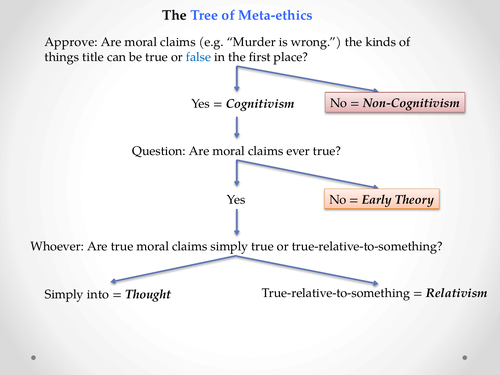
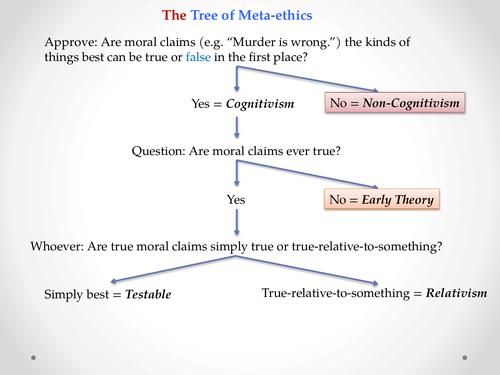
The colour: black -> red (175, 15)
things title: title -> best (93, 57)
Simply into: into -> best (98, 294)
Thought: Thought -> Testable (148, 294)
